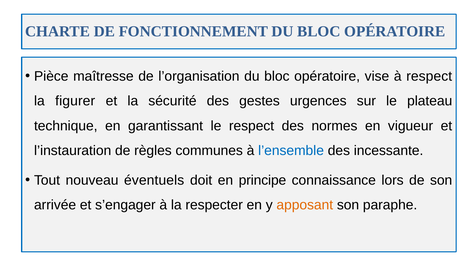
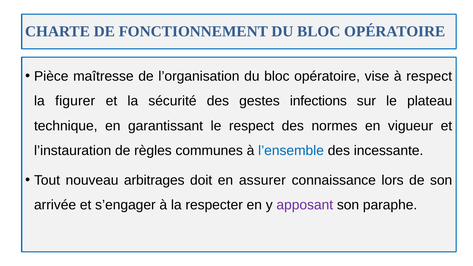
urgences: urgences -> infections (318, 101)
éventuels: éventuels -> arbitrages (154, 180)
principe: principe -> assurer (262, 180)
apposant colour: orange -> purple (305, 205)
